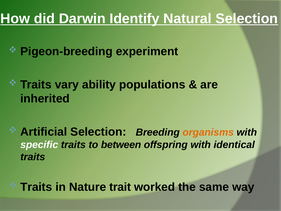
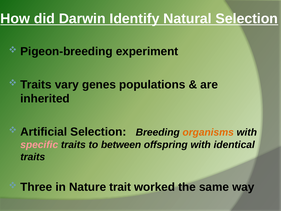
ability: ability -> genes (99, 84)
specific colour: white -> pink (39, 145)
Traits: Traits -> Three (36, 187)
